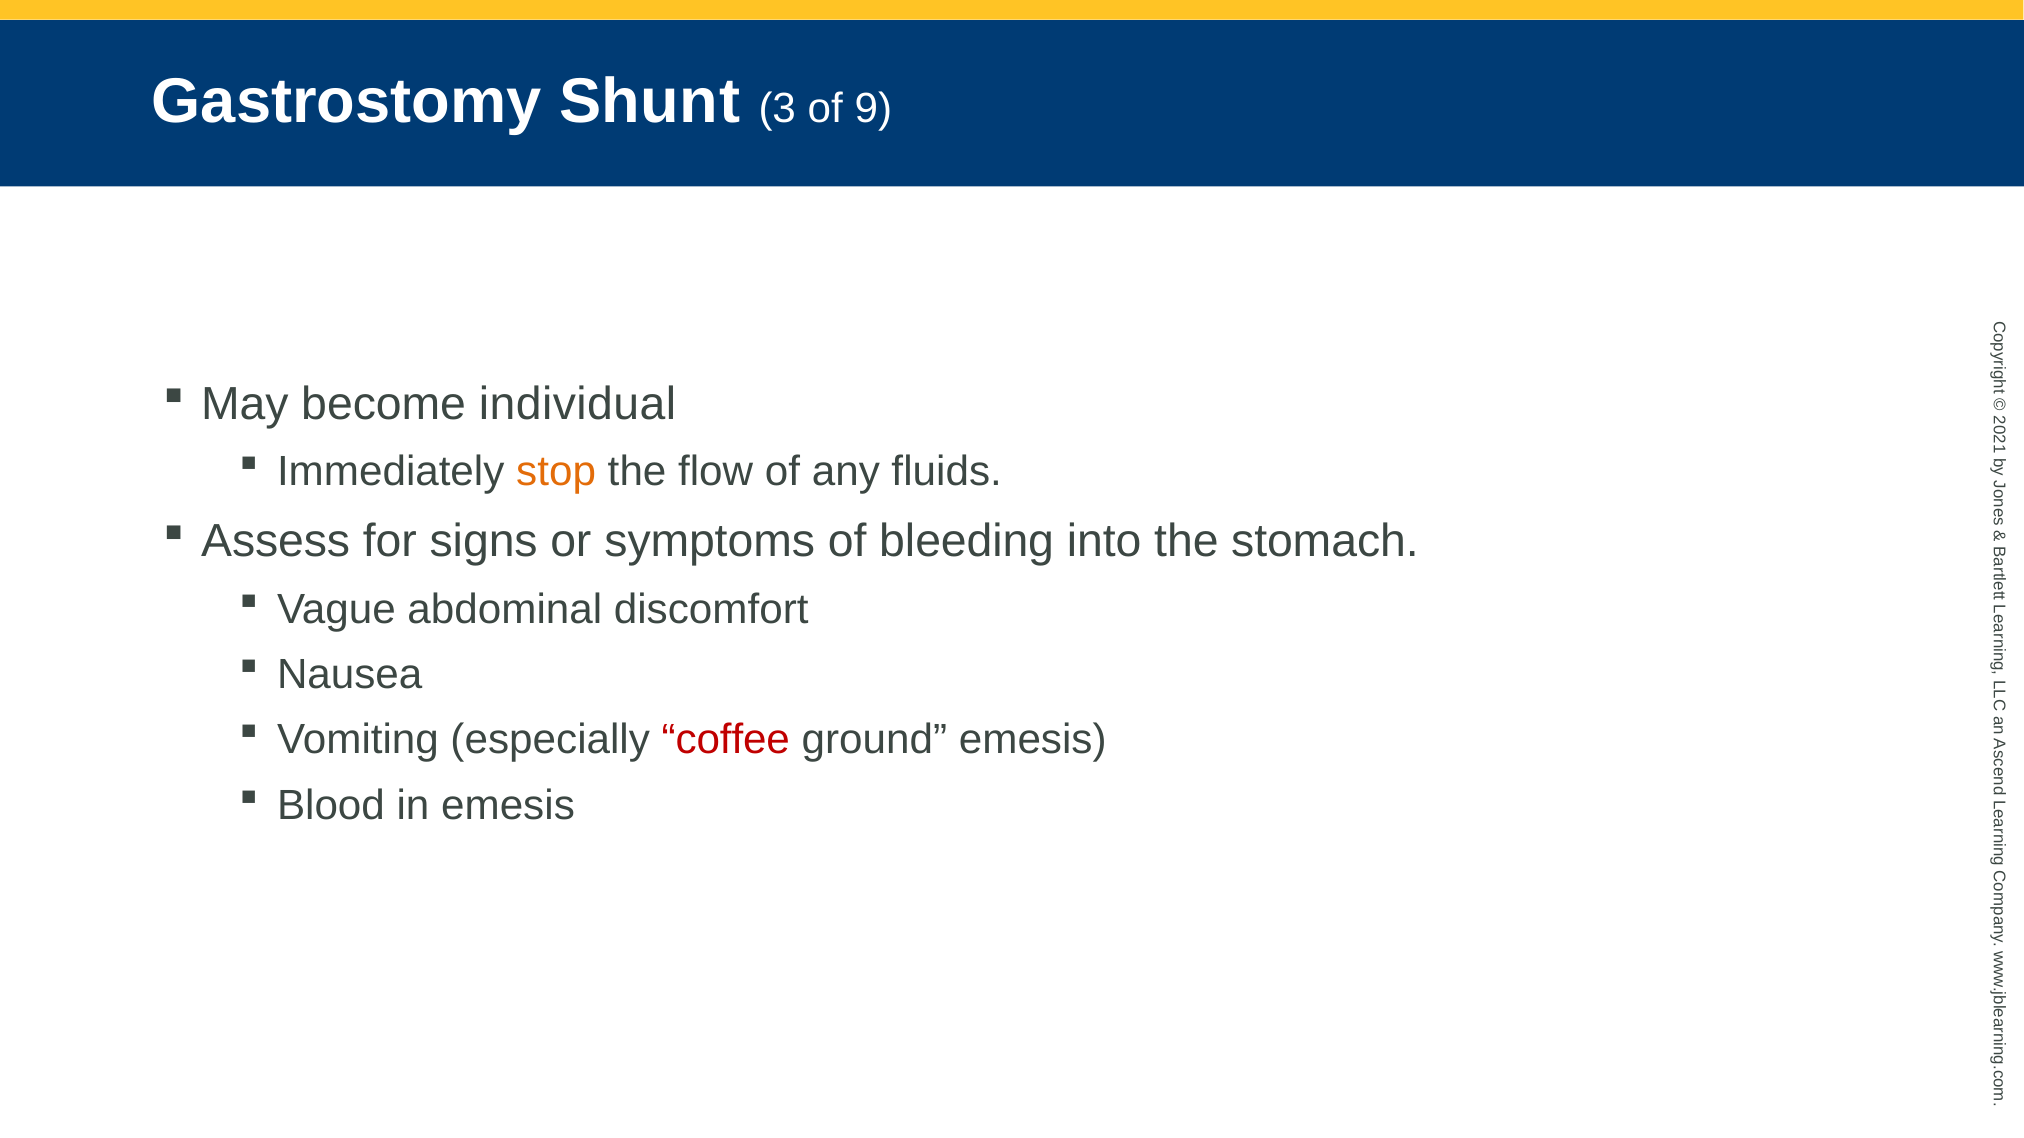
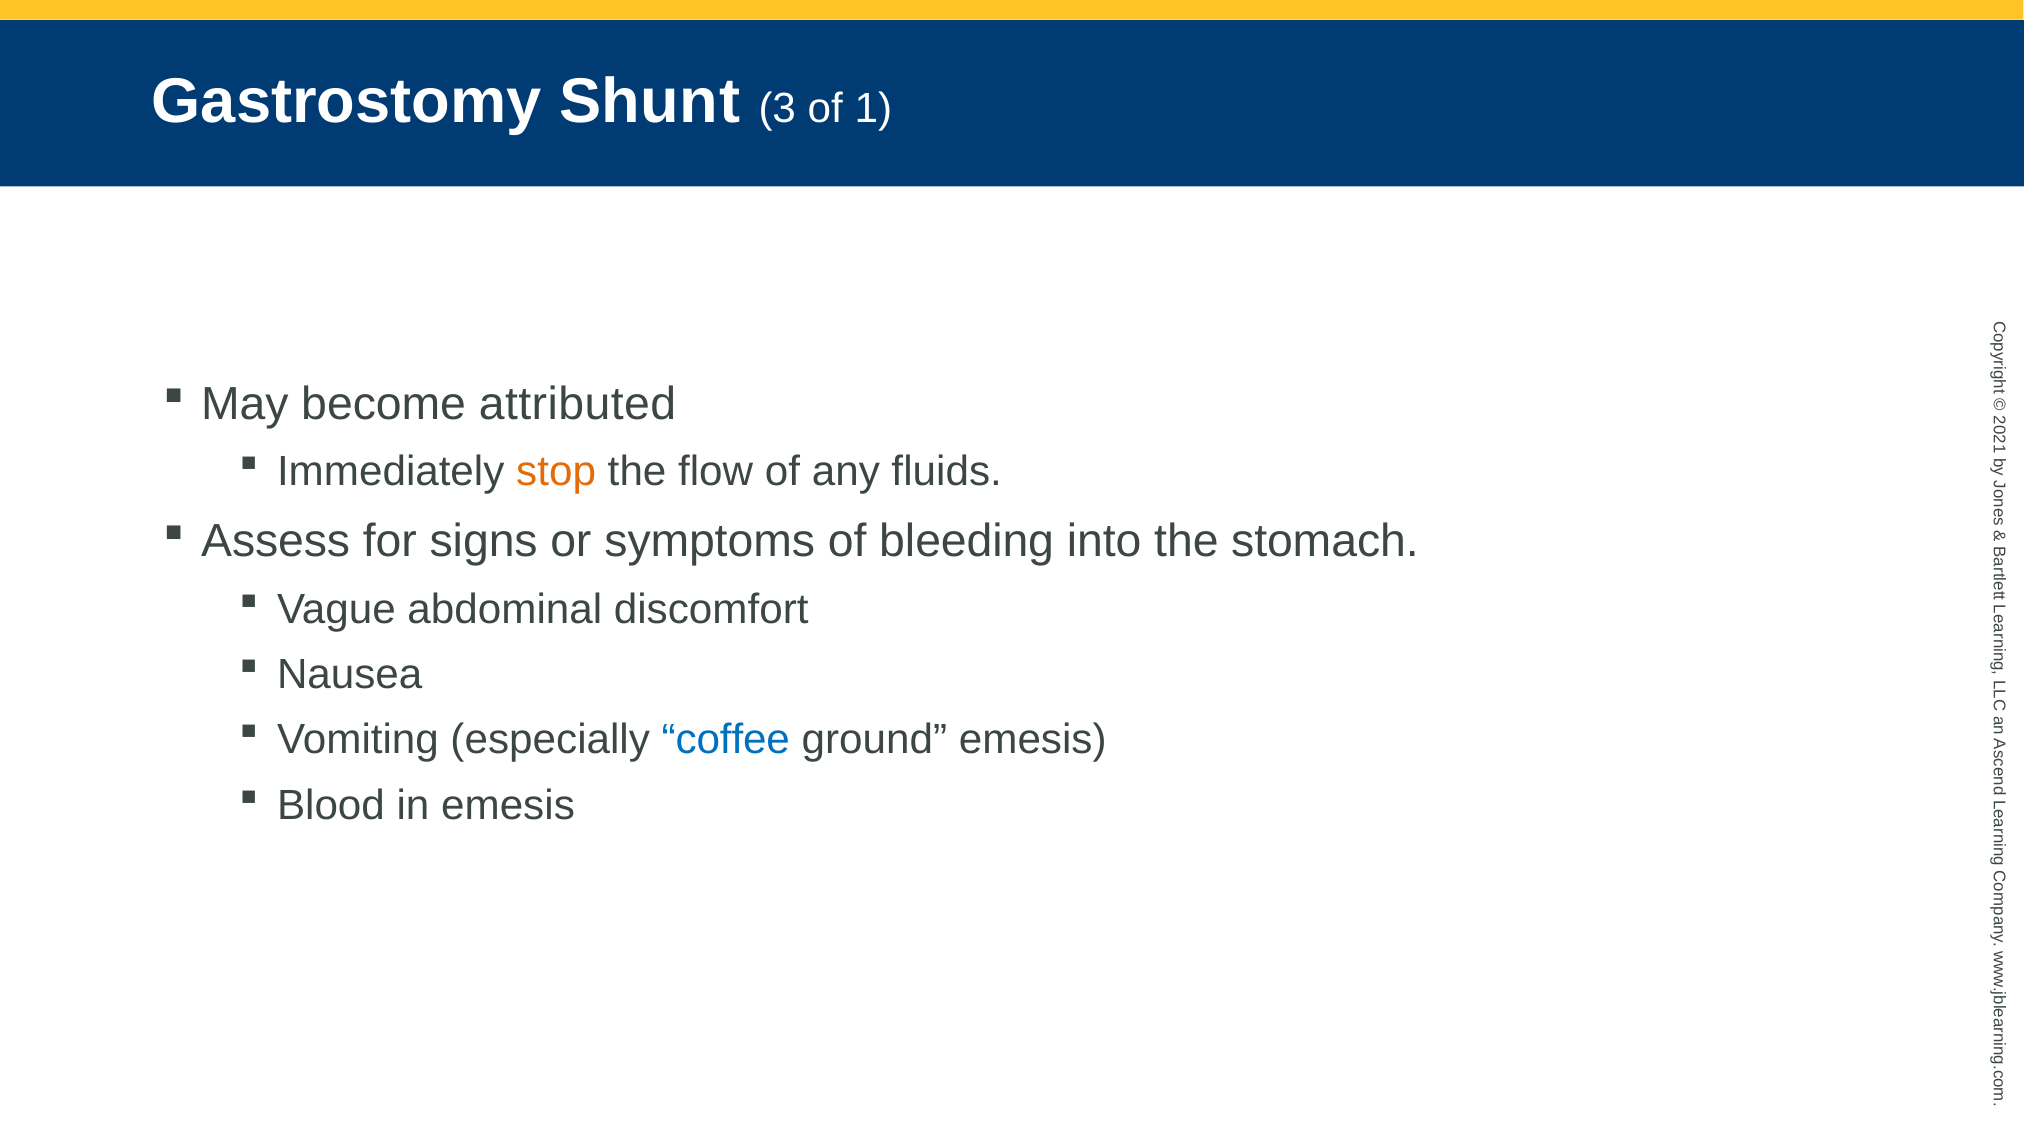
of 9: 9 -> 1 (873, 109)
individual: individual -> attributed (578, 404)
coffee colour: red -> blue (726, 740)
